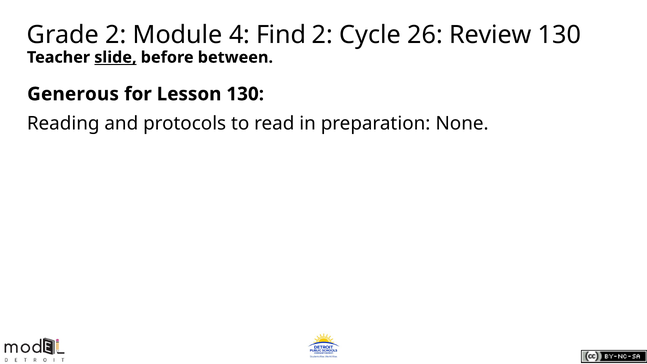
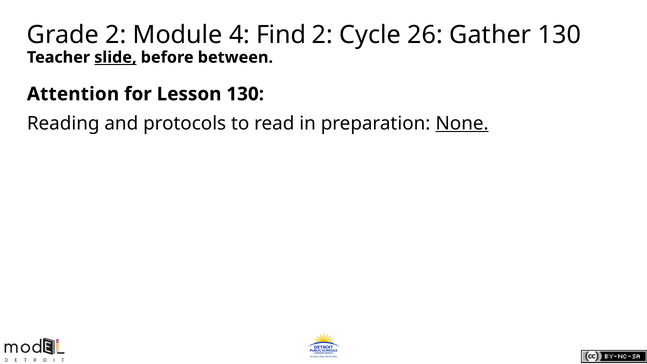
Review: Review -> Gather (490, 35)
Generous: Generous -> Attention (73, 94)
None underline: none -> present (462, 123)
